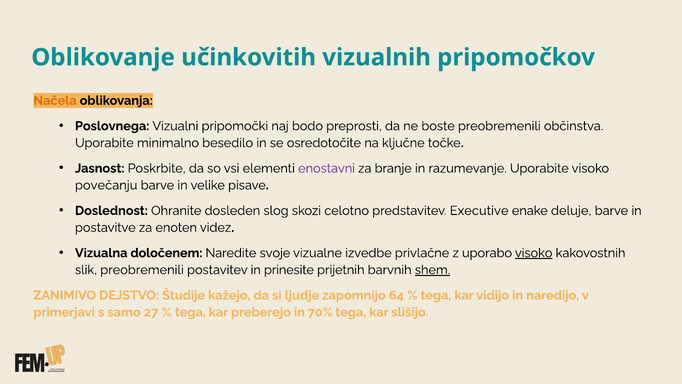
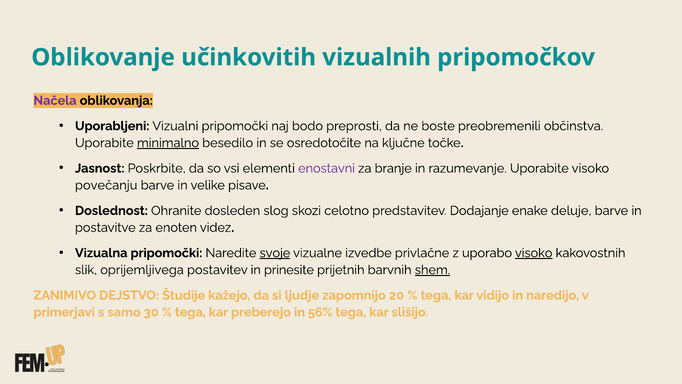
Načela colour: orange -> purple (55, 100)
Poslovnega: Poslovnega -> Uporabljeni (112, 126)
minimalno underline: none -> present (168, 143)
Executive: Executive -> Dodajanje (479, 210)
Vizualna določenem: določenem -> pripomočki (166, 253)
svoje underline: none -> present (275, 253)
slik preobremenili: preobremenili -> oprijemljivega (142, 270)
64: 64 -> 20 (396, 295)
27: 27 -> 30 (151, 312)
70%: 70% -> 56% (320, 312)
